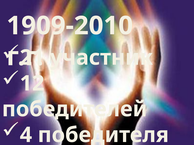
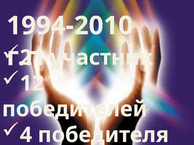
1909-2010: 1909-2010 -> 1994-2010 (70, 26)
